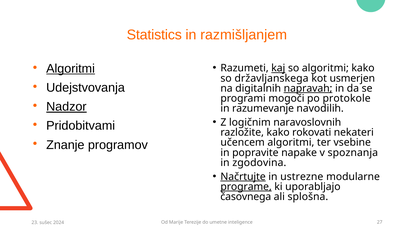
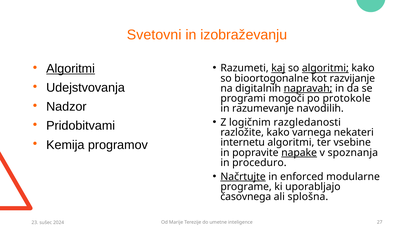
Statistics: Statistics -> Svetovni (154, 35)
razmišljanjem: razmišljanjem -> izobraževanju (244, 35)
algoritmi underline: none -> present (325, 68)
državljanskega: državljanskega -> bioortogonalne (272, 78)
usmerjen: usmerjen -> razvijanje (352, 78)
Nadzor underline: present -> none (66, 107)
naravoslovnih: naravoslovnih -> razgledanosti (307, 122)
rokovati: rokovati -> varnega (312, 132)
učencem: učencem -> internetu (243, 142)
Znanje: Znanje -> Kemija (65, 145)
napake underline: none -> present (299, 153)
zgodovina: zgodovina -> proceduro (259, 163)
ustrezne: ustrezne -> enforced (302, 177)
programe underline: present -> none (246, 187)
